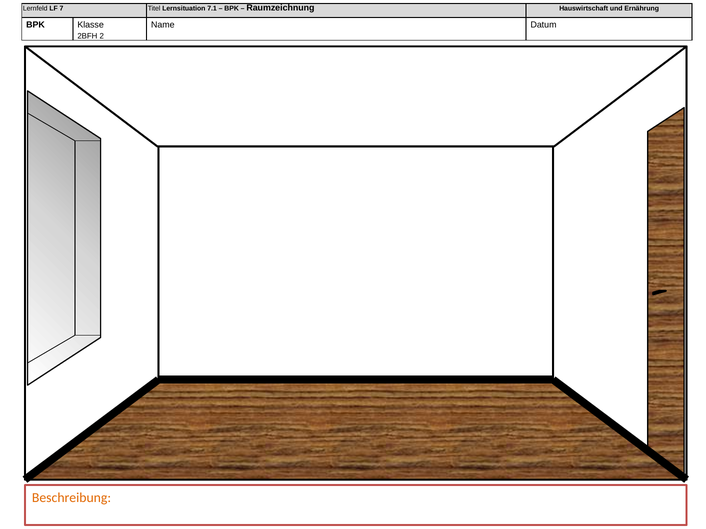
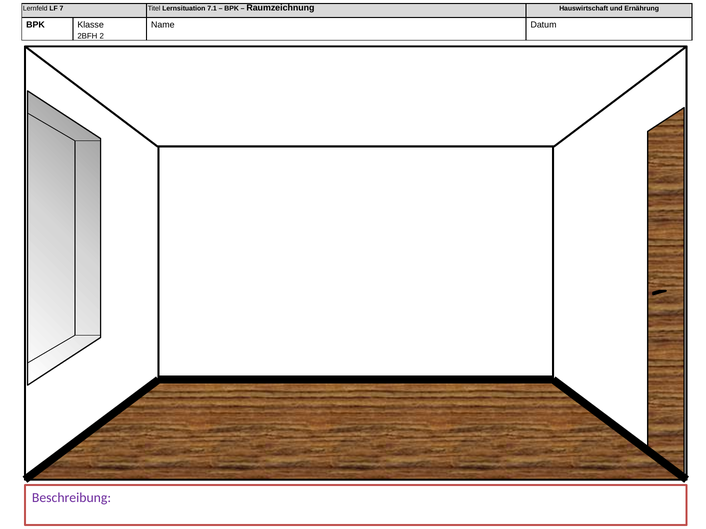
Beschreibung colour: orange -> purple (72, 498)
